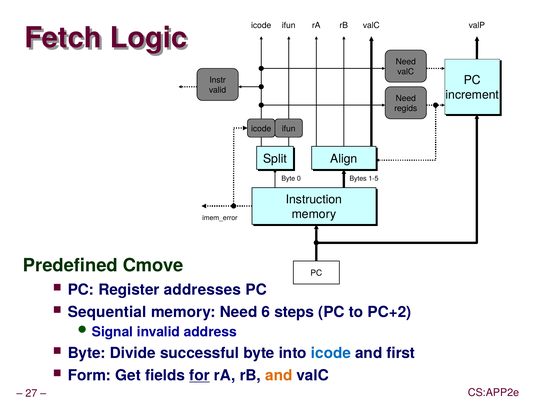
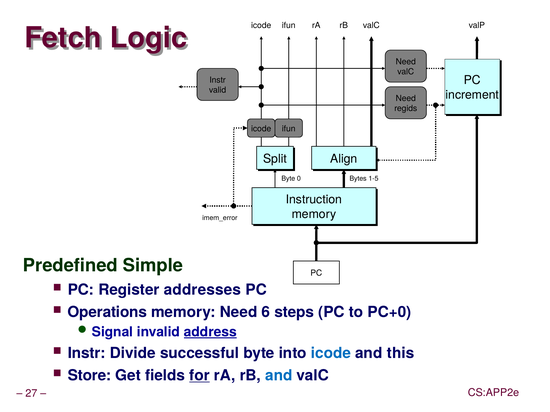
Cmove: Cmove -> Simple (153, 266)
Sequential: Sequential -> Operations (107, 312)
PC+2: PC+2 -> PC+0 (389, 312)
address underline: none -> present (210, 332)
Byte: Byte -> Instr (87, 354)
first: first -> this (401, 354)
Form: Form -> Store (89, 376)
and colour: orange -> blue (279, 376)
